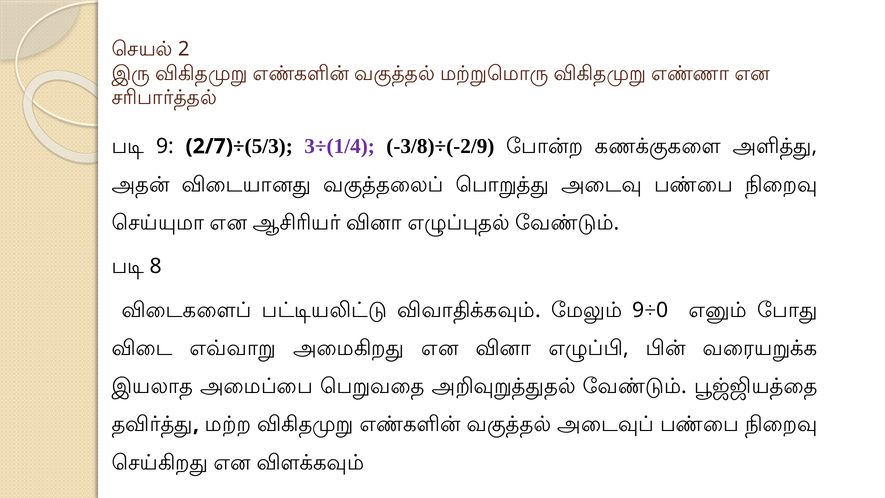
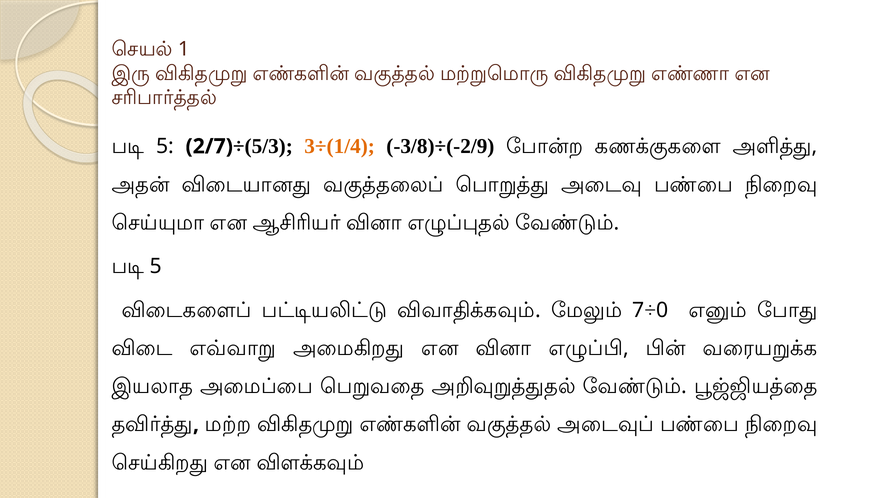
2: 2 -> 1 (184, 49)
9: 9 -> 5 (165, 146)
3÷(1/4 colour: purple -> orange (340, 146)
8: 8 -> 5 (156, 266)
9: 9 -> 7 (638, 310)
